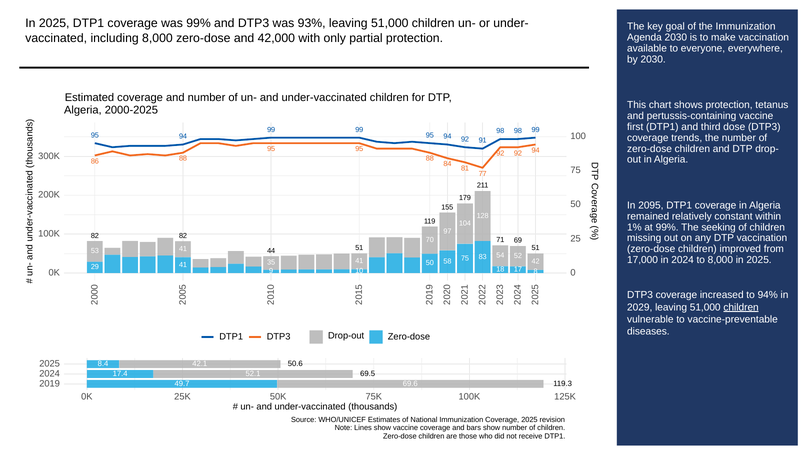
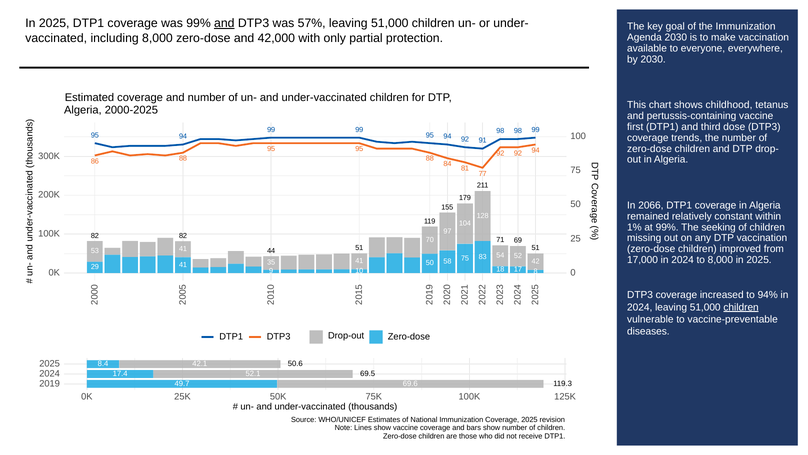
and underline: none -> present (224, 23)
93%: 93% -> 57% (312, 23)
shows protection: protection -> childhood (729, 105)
2095: 2095 -> 2066 (651, 205)
2029: 2029 -> 2024 (640, 307)
